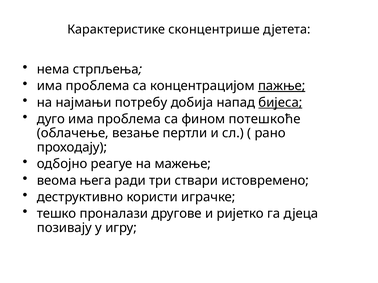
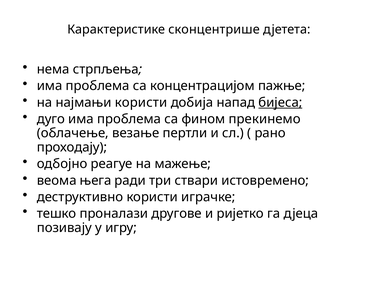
пажње underline: present -> none (282, 86)
најмањи потребу: потребу -> користи (141, 103)
потешкоће: потешкоће -> прекинемо (265, 119)
